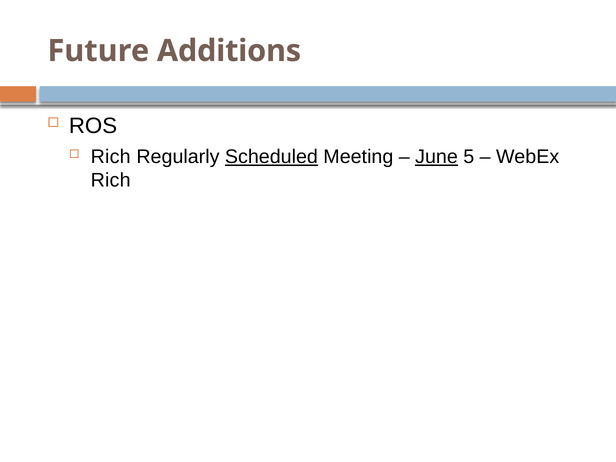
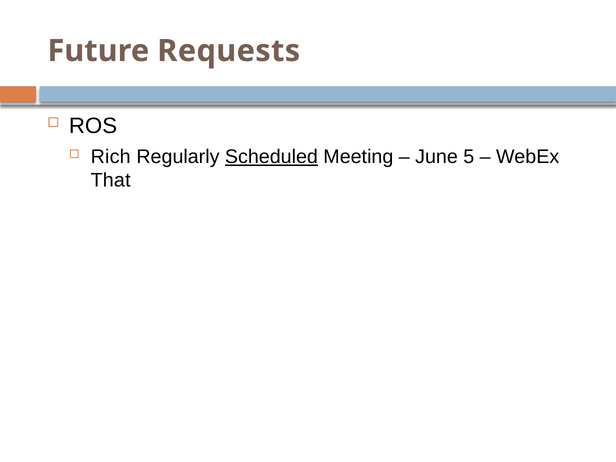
Additions: Additions -> Requests (229, 51)
June underline: present -> none (437, 157)
Rich: Rich -> That (111, 180)
